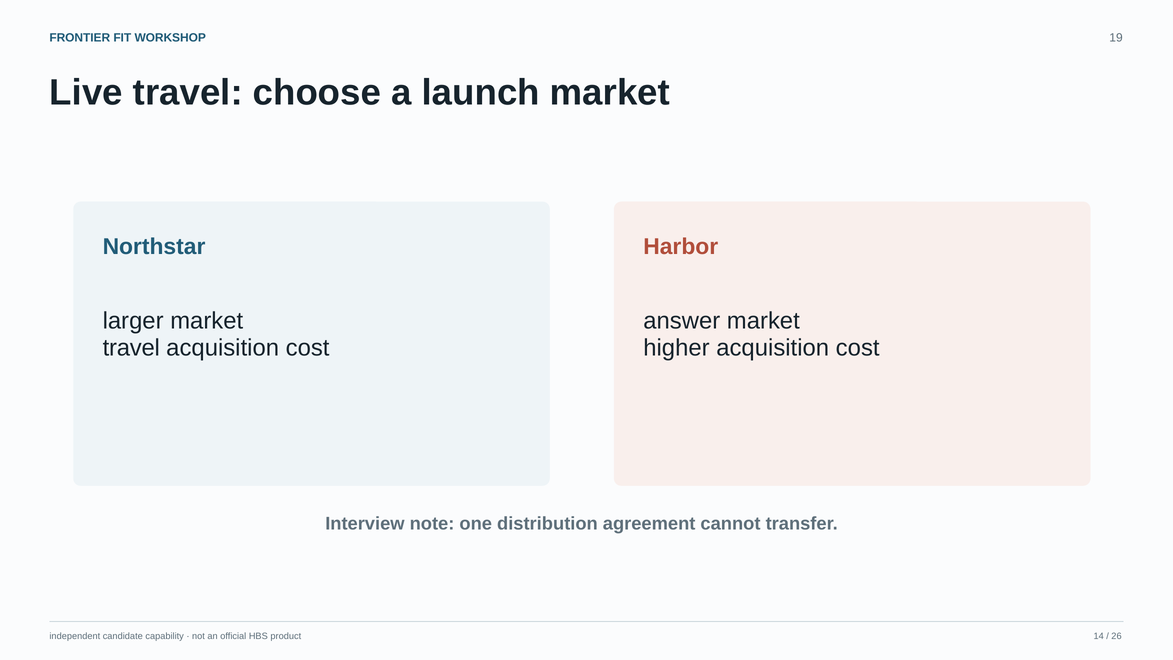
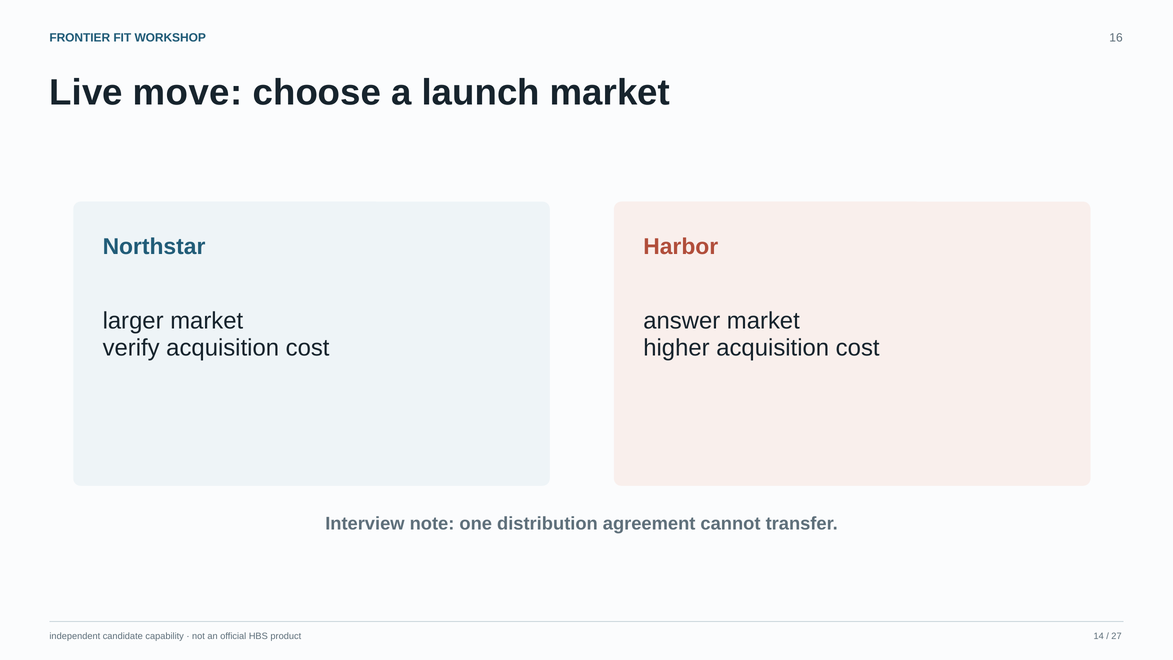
19: 19 -> 16 (1116, 38)
Live travel: travel -> move (188, 93)
travel: travel -> verify (131, 348)
26: 26 -> 27 (1116, 636)
